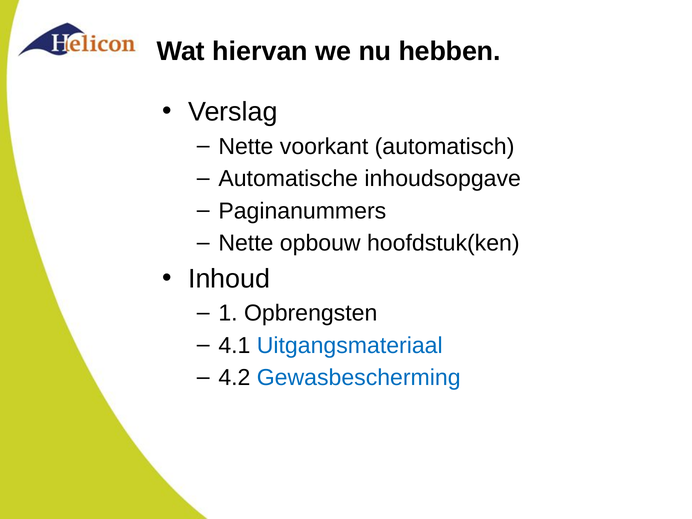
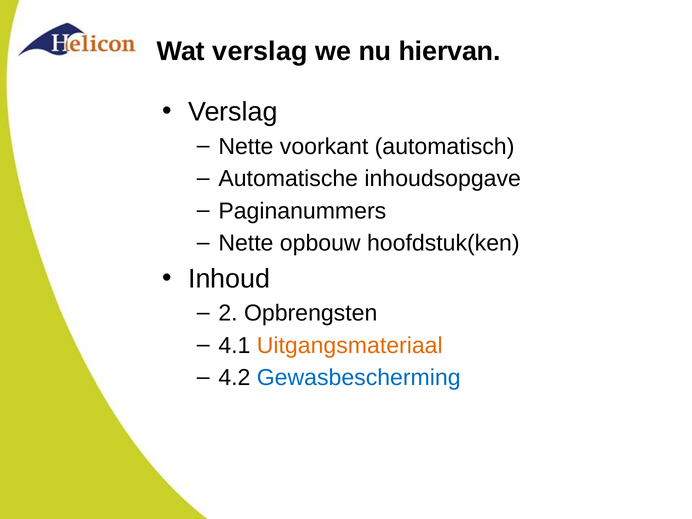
Wat hiervan: hiervan -> verslag (260, 52)
hebben: hebben -> hiervan (450, 52)
1: 1 -> 2 (228, 313)
Uitgangsmateriaal colour: blue -> orange (350, 346)
